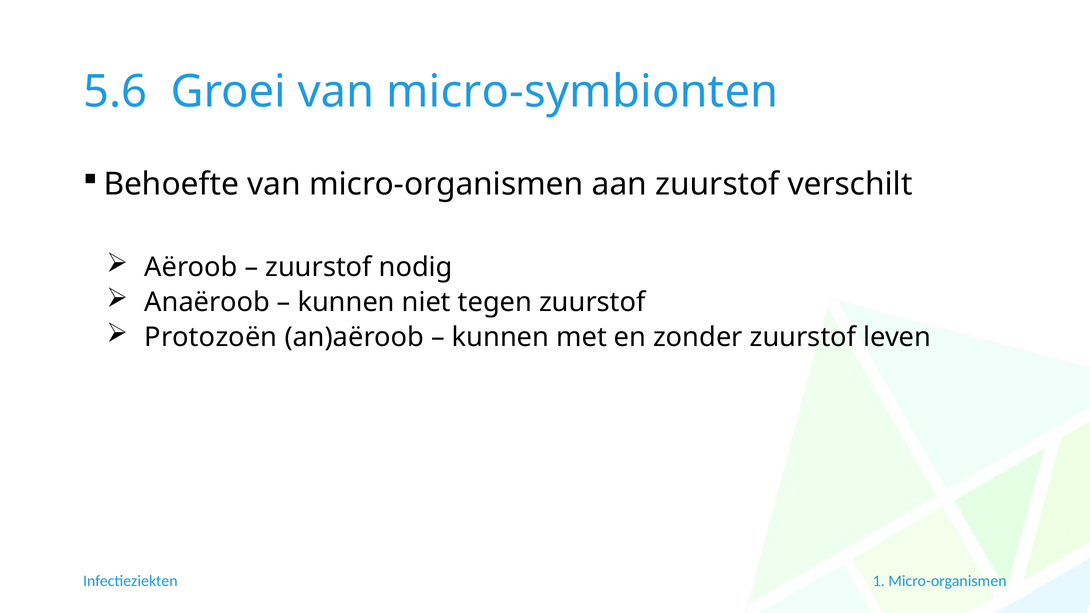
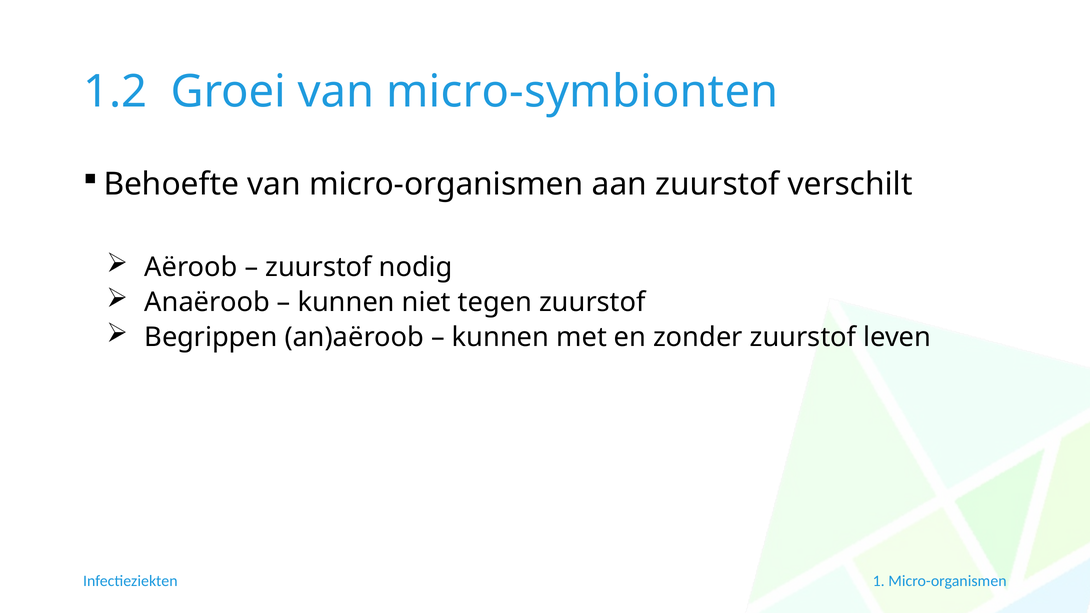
5.6: 5.6 -> 1.2 (115, 92)
Protozoën: Protozoën -> Begrippen (211, 338)
